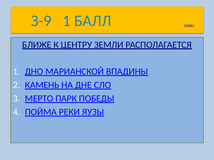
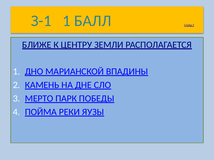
З-9: З-9 -> З-1 (41, 21)
